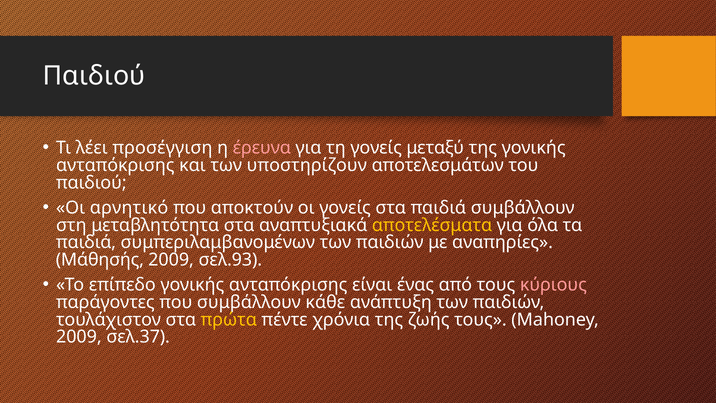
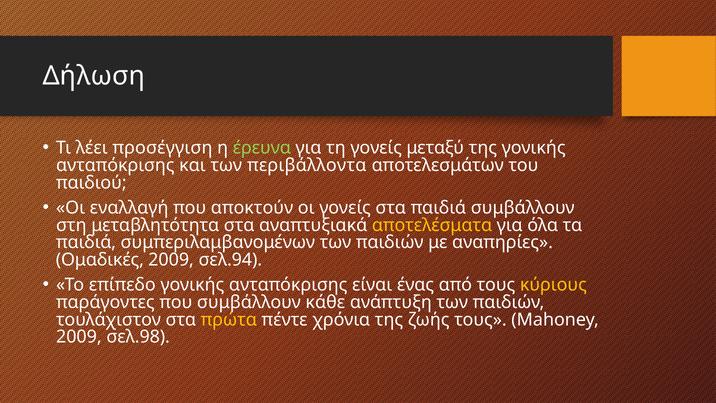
Παιδιού: Παιδιού -> Δήλωση (94, 76)
έρευνα colour: pink -> light green (262, 148)
υποστηρίζουν: υποστηρίζουν -> περιβάλλοντα (307, 165)
αρνητικό: αρνητικό -> εναλλαγή (129, 208)
Μάθησής: Μάθησής -> Ομαδικές (100, 260)
σελ.93: σελ.93 -> σελ.94 (230, 260)
κύριους colour: pink -> yellow (553, 285)
σελ.37: σελ.37 -> σελ.98 (138, 337)
